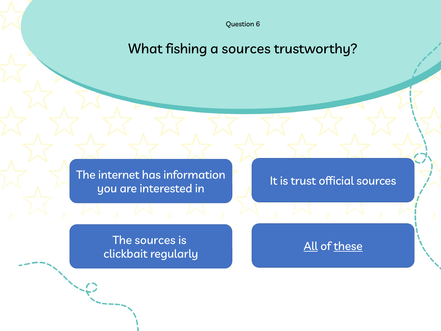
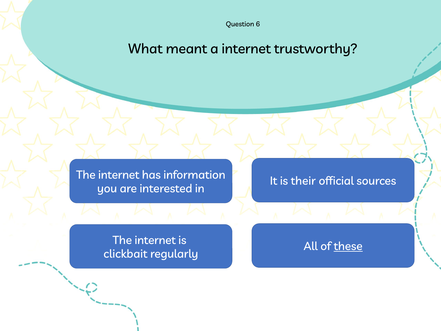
fishing: fishing -> meant (187, 49)
a sources: sources -> internet (246, 49)
trust: trust -> their (303, 181)
sources: sources -> internet (155, 240)
All underline: present -> none (311, 246)
